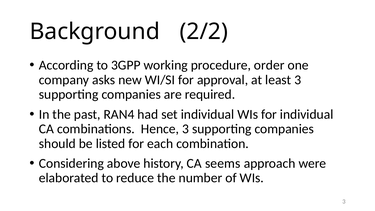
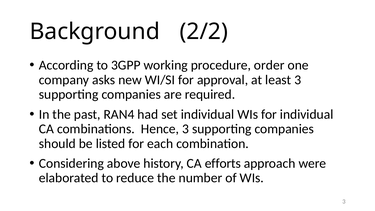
seems: seems -> efforts (223, 163)
